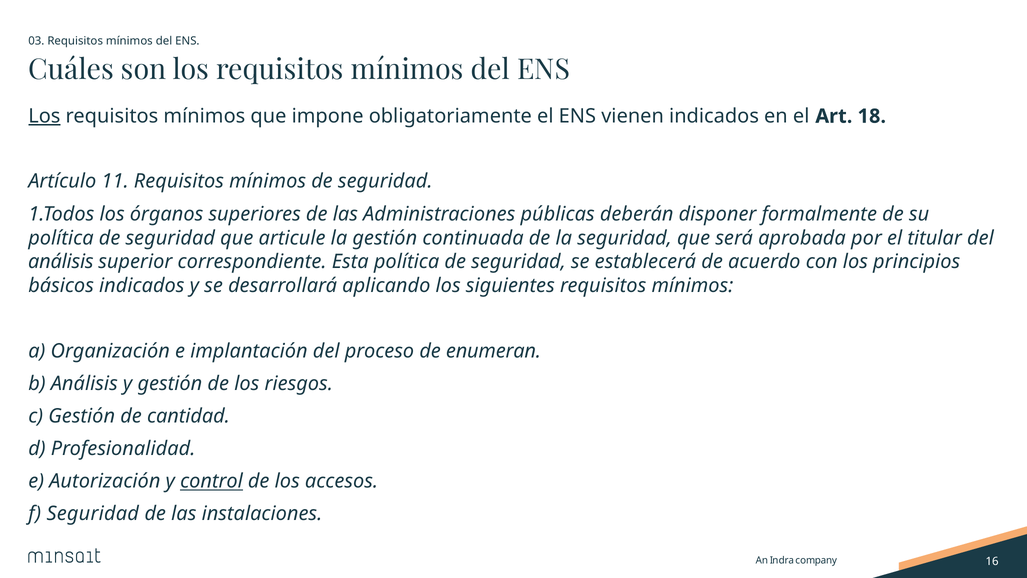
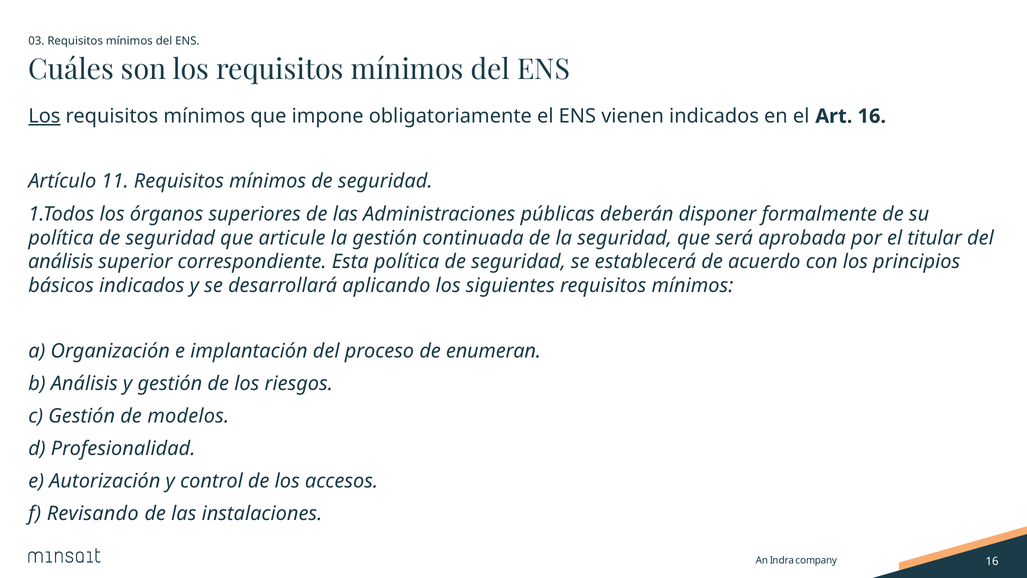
Art 18: 18 -> 16 (872, 116)
cantidad: cantidad -> modelos (188, 416)
control underline: present -> none (211, 481)
f Seguridad: Seguridad -> Revisando (93, 514)
